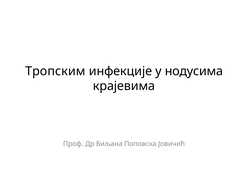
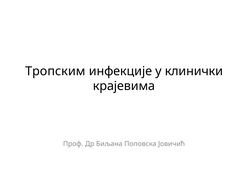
нодусима: нодусима -> клинички (194, 71)
